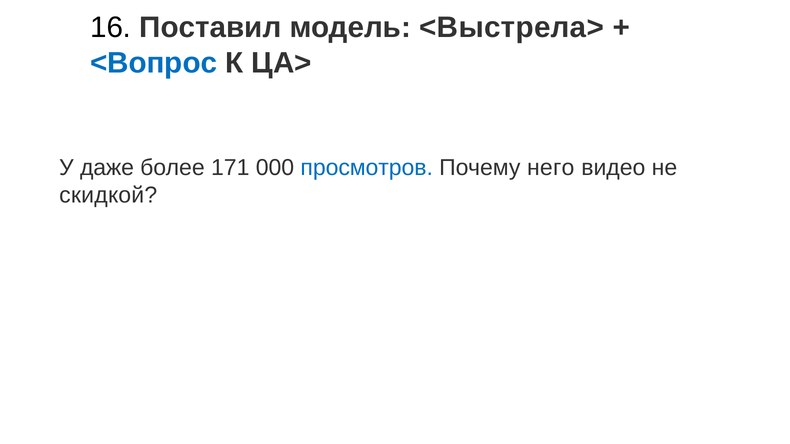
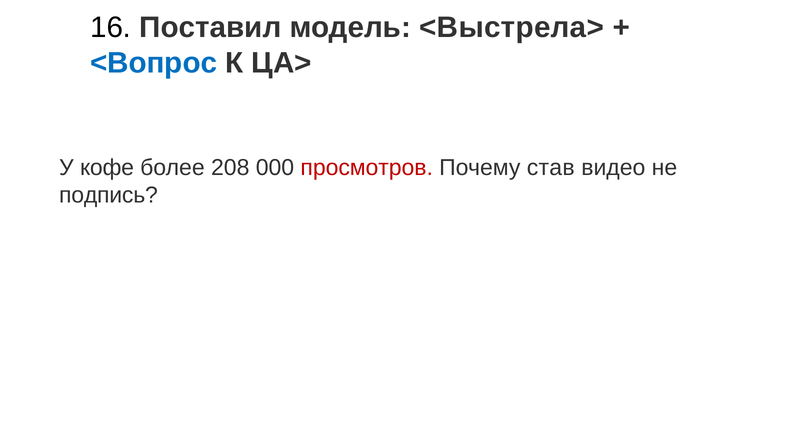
даже: даже -> кофе (107, 168)
171: 171 -> 208 (230, 168)
просмотров colour: blue -> red (367, 168)
него: него -> став (551, 168)
скидкой: скидкой -> подпись (108, 195)
